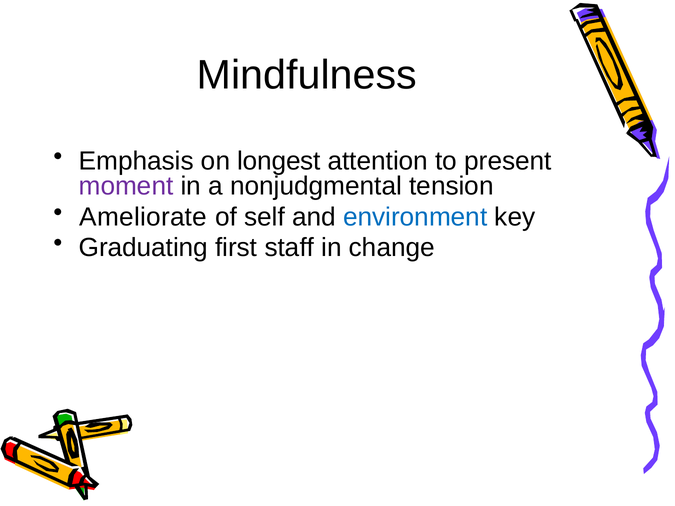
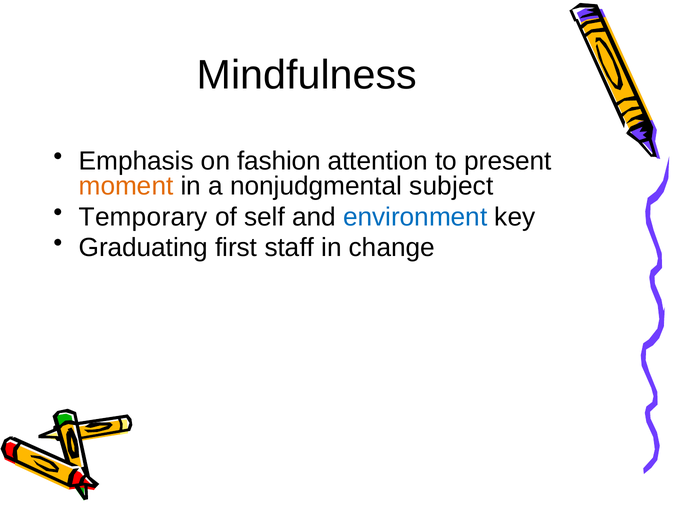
longest: longest -> fashion (279, 161)
moment colour: purple -> orange (126, 186)
tension: tension -> subject (451, 186)
Ameliorate: Ameliorate -> Temporary (143, 217)
